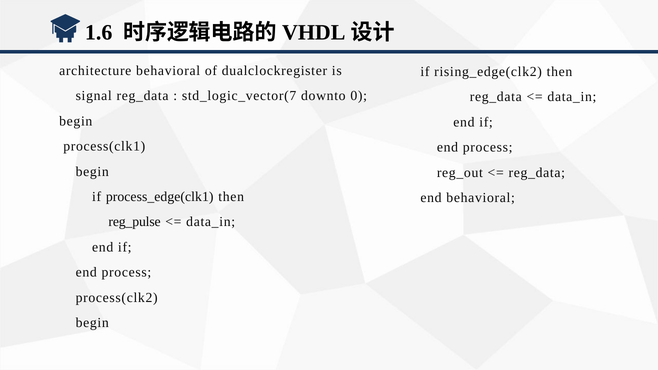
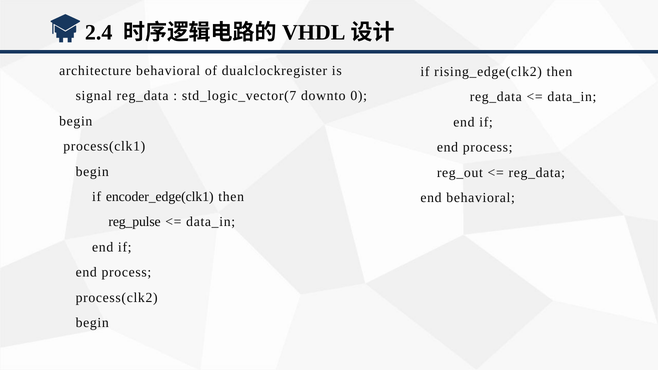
1.6: 1.6 -> 2.4 (99, 32)
process_edge(clk1: process_edge(clk1 -> encoder_edge(clk1 (160, 197)
